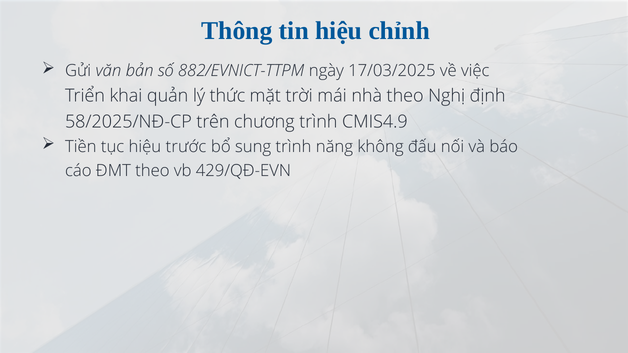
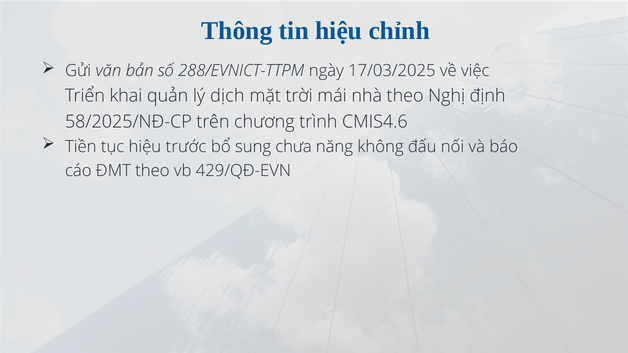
882/EVNICT-TTPM: 882/EVNICT-TTPM -> 288/EVNICT-TTPM (241, 71)
thức: thức -> dịch (227, 96)
CMIS4.9: CMIS4.9 -> CMIS4.6 (375, 122)
sung trình: trình -> chưa (294, 147)
